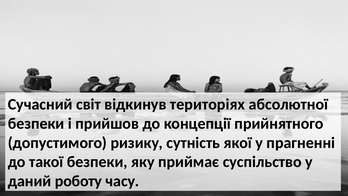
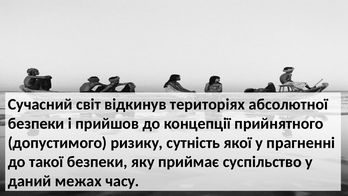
роботу: роботу -> межах (78, 181)
